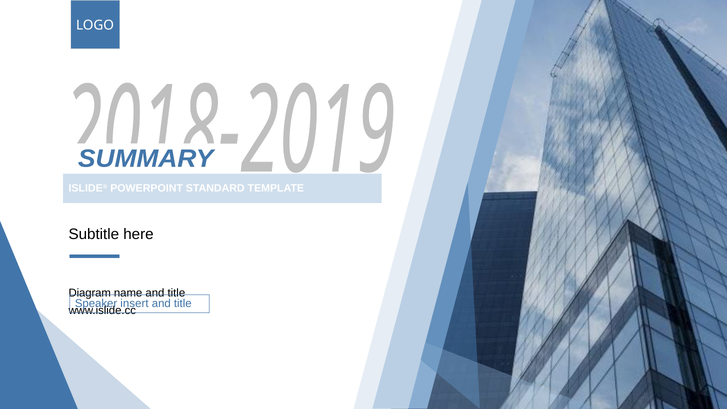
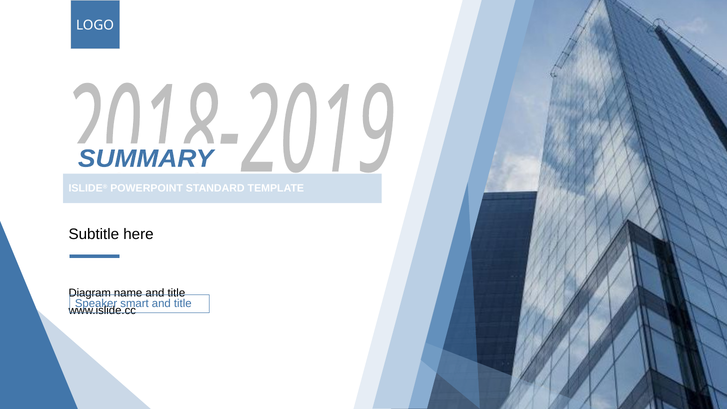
insert: insert -> smart (135, 304)
